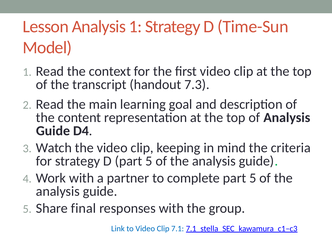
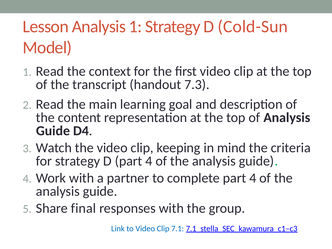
Time-Sun: Time-Sun -> Cold-Sun (253, 27)
D part 5: 5 -> 4 (149, 161)
complete part 5: 5 -> 4 (253, 178)
